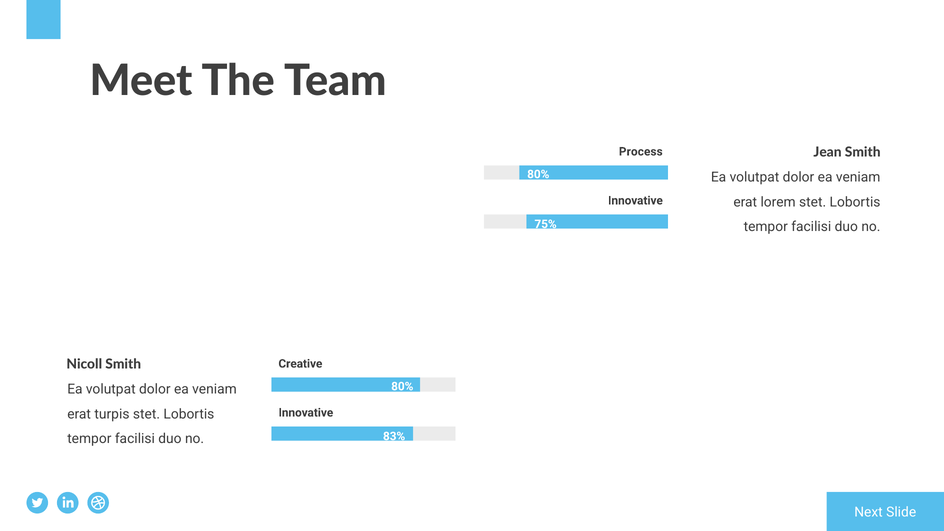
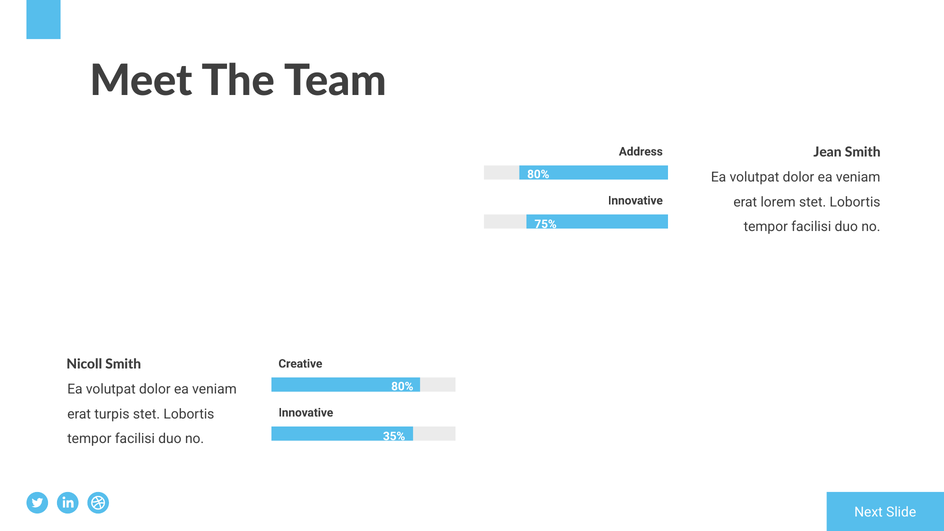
Process: Process -> Address (641, 152)
83%: 83% -> 35% (394, 436)
